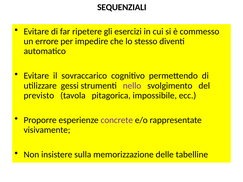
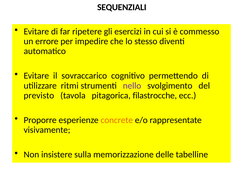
gessi: gessi -> ritmi (70, 86)
impossibile: impossibile -> filastrocche (155, 96)
concrete colour: purple -> orange (117, 120)
